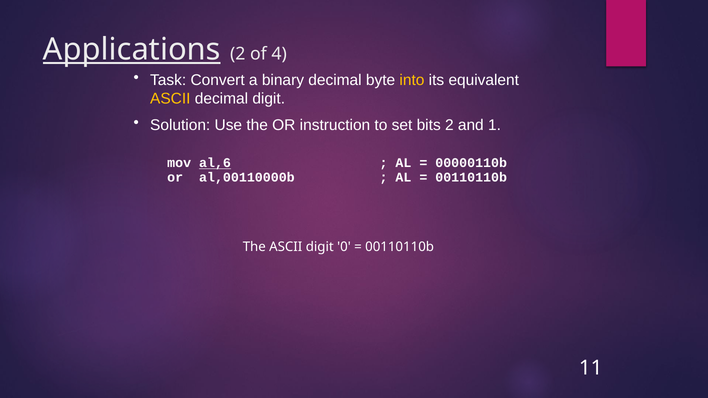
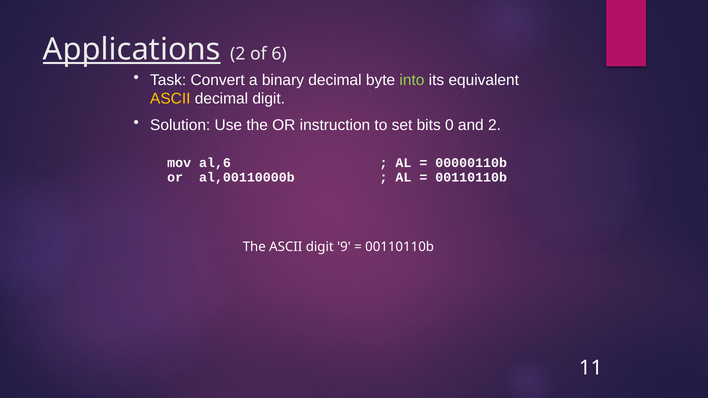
4: 4 -> 6 (279, 54)
into colour: yellow -> light green (412, 80)
bits 2: 2 -> 0 (449, 125)
and 1: 1 -> 2 (494, 125)
al,6 underline: present -> none (215, 163)
0: 0 -> 9 (344, 247)
